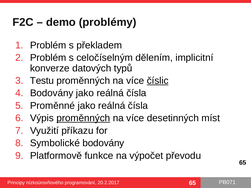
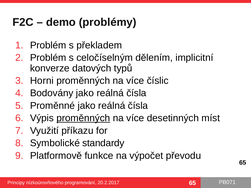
Testu: Testu -> Horni (42, 81)
číslic underline: present -> none (158, 81)
Symbolické bodovány: bodovány -> standardy (103, 143)
